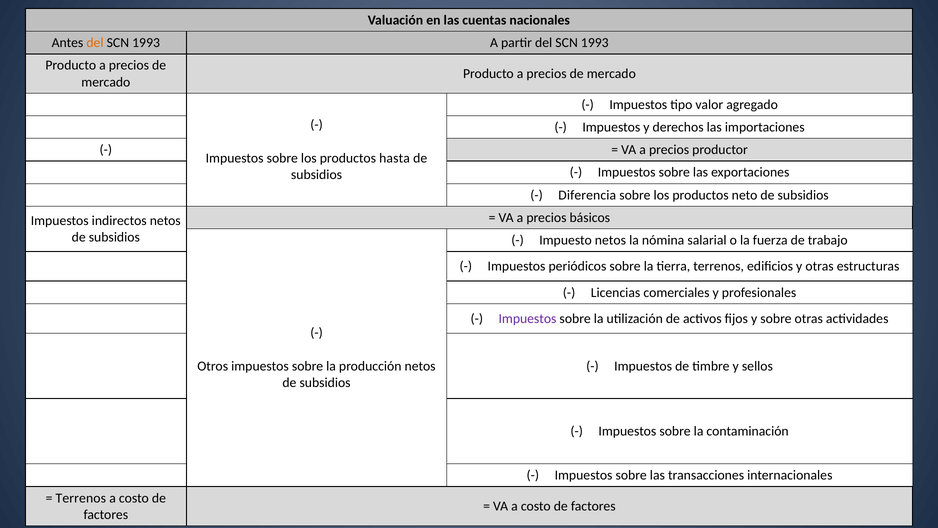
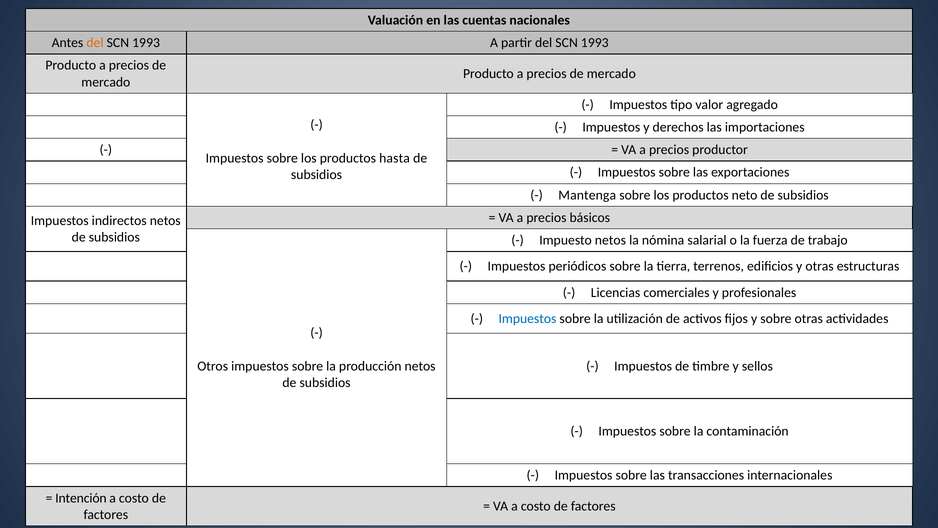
Diferencia: Diferencia -> Mantenga (587, 195)
Impuestos colour: purple -> blue (527, 318)
Terrenos: Terrenos -> Intención (81, 498)
